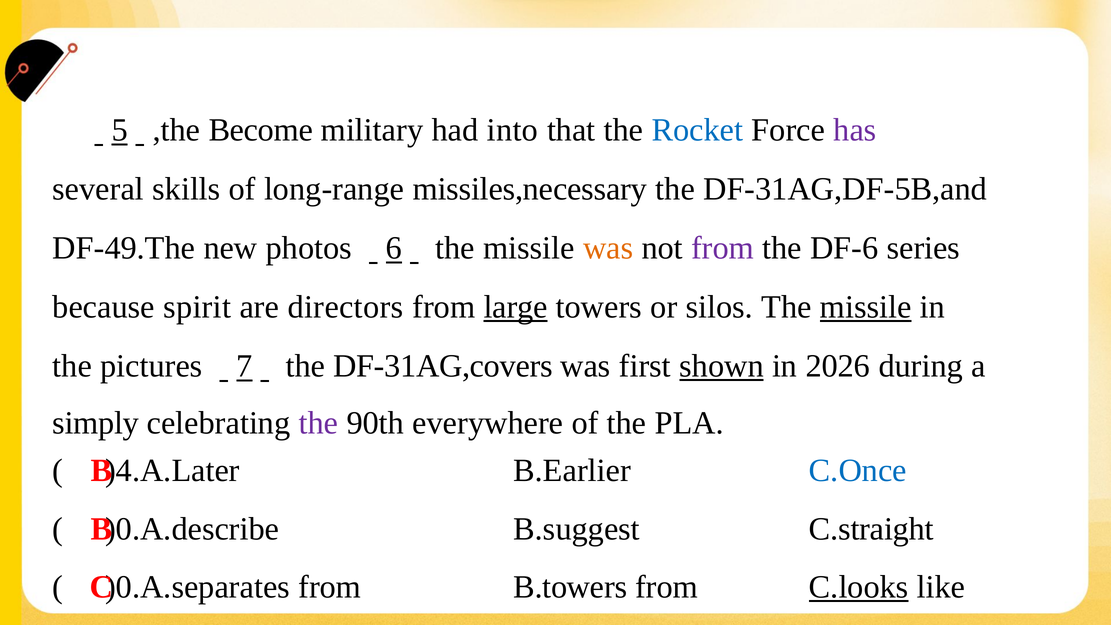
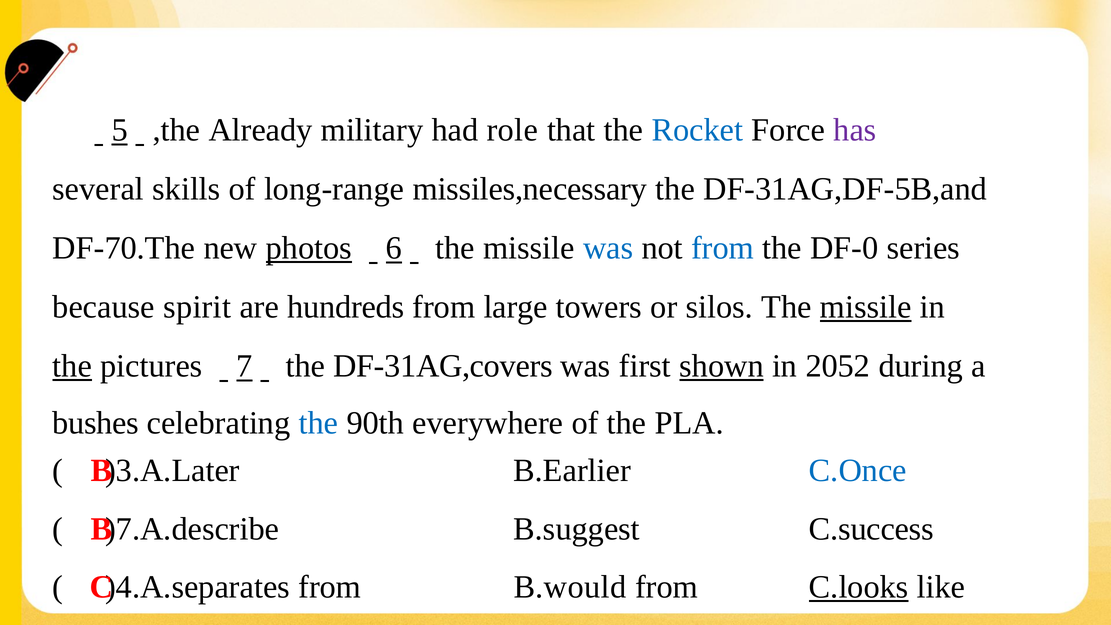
Become: Become -> Already (261, 130)
into: into -> role (512, 130)
DF-49.The: DF-49.The -> DF-70.The (124, 248)
photos underline: none -> present (309, 248)
was colour: orange -> blue (608, 248)
from colour: purple -> blue (723, 248)
DF-6: DF-6 -> DF-0 (844, 248)
directors: directors -> hundreds (346, 307)
large underline: present -> none (516, 307)
the underline: none -> present (72, 366)
2026: 2026 -> 2052 (838, 366)
simply: simply -> bushes (96, 423)
the colour: purple -> blue (319, 423)
)4.A.Later: )4.A.Later -> )3.A.Later (172, 471)
)0.A.describe: )0.A.describe -> )7.A.describe (192, 529)
C.straight: C.straight -> C.success (871, 529)
)0.A.separates: )0.A.separates -> )4.A.separates (198, 587)
B.towers: B.towers -> B.would (570, 587)
